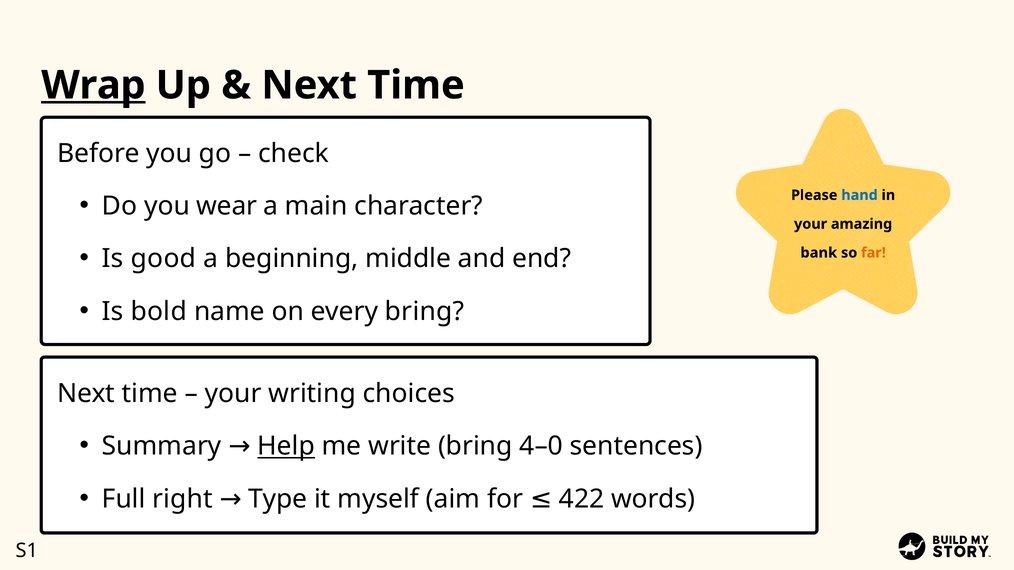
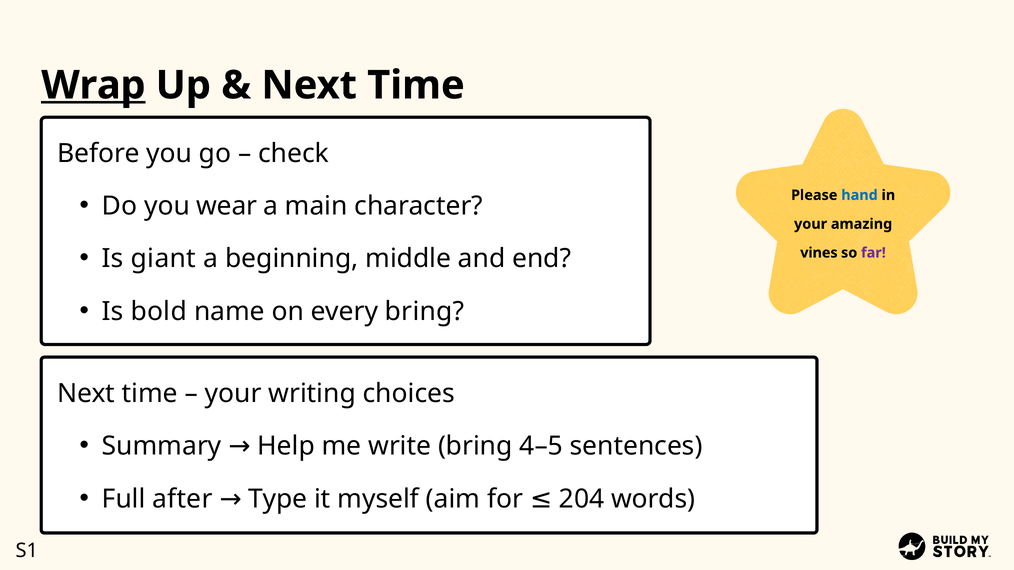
good: good -> giant (163, 259)
bank: bank -> vines (819, 253)
far colour: orange -> purple (873, 253)
Help underline: present -> none (286, 446)
4–0: 4–0 -> 4–5 (541, 446)
right: right -> after (182, 499)
422: 422 -> 204 (582, 499)
